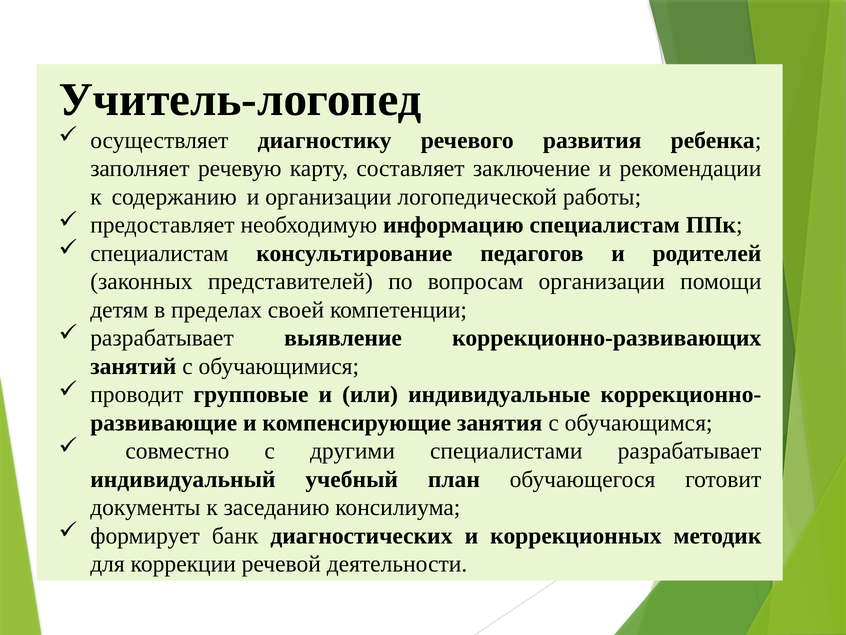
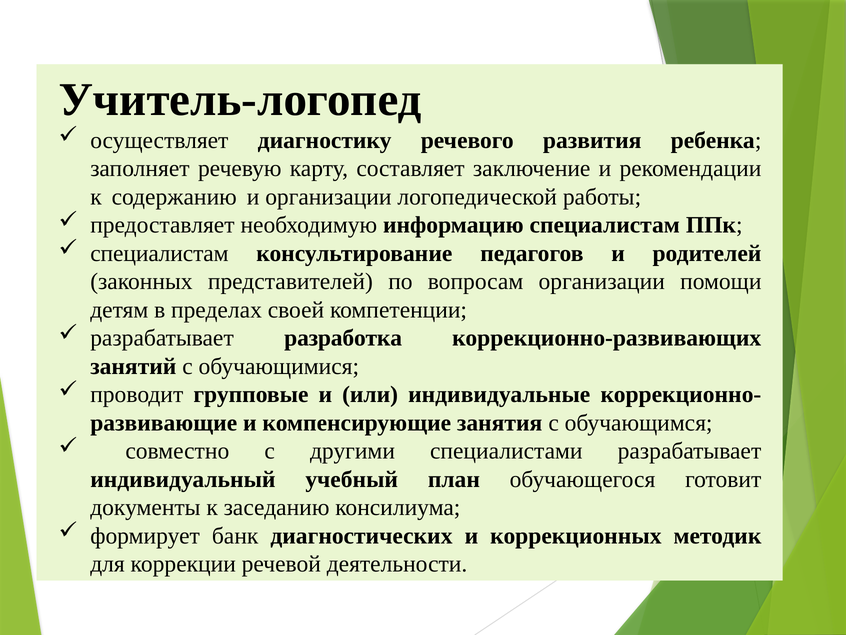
выявление: выявление -> разработка (343, 338)
